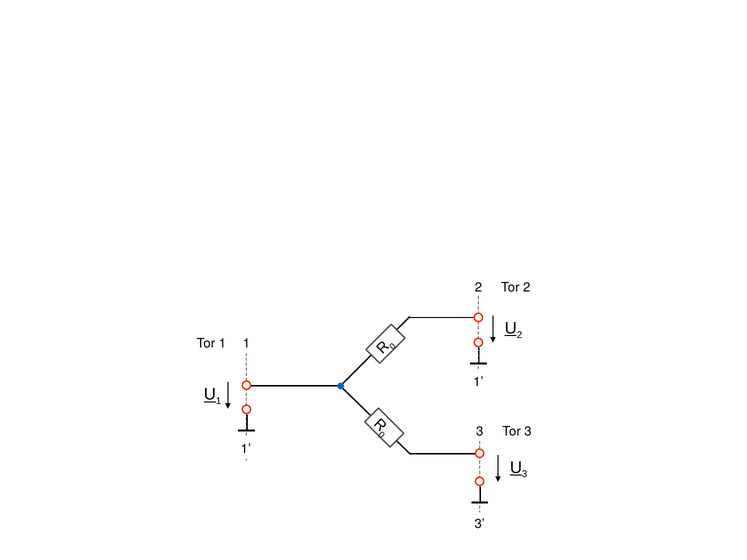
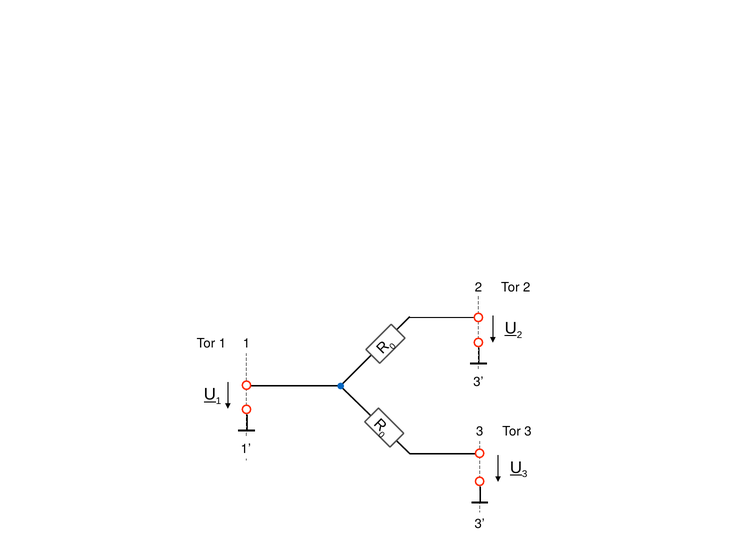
1: 1 -> 3 (478, 382)
